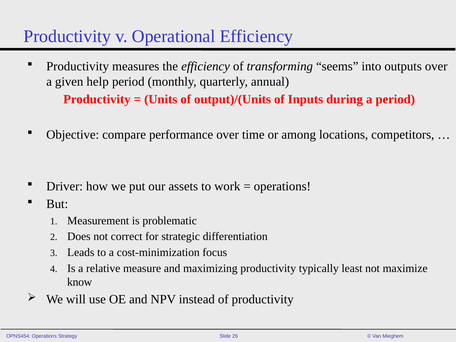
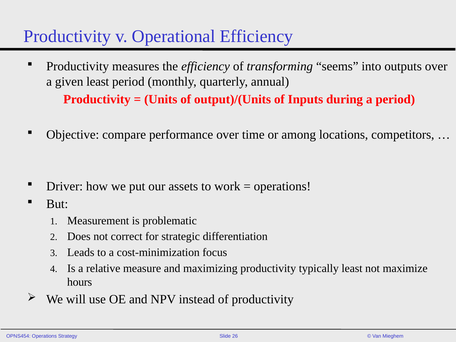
given help: help -> least (98, 82)
know: know -> hours (80, 282)
